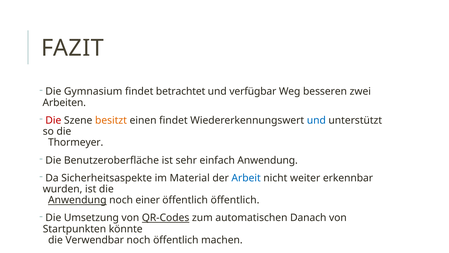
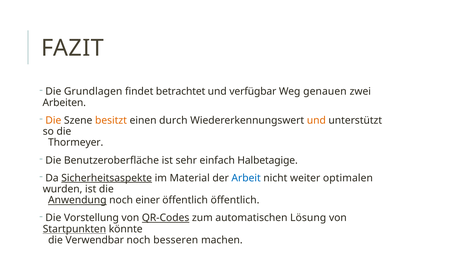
Gymnasium: Gymnasium -> Grundlagen (93, 91)
besseren: besseren -> genauen (325, 91)
Die colour: red -> orange (53, 120)
einen findet: findet -> durch (173, 120)
und colour: blue -> orange (316, 120)
einfach Anwendung: Anwendung -> Halbetagige (268, 160)
Sicherheitsaspekte underline: none -> present (107, 178)
erkennbar: erkennbar -> optimalen (348, 178)
Umsetzung: Umsetzung -> Vorstellung (91, 218)
Danach: Danach -> Lösung (308, 218)
Startpunkten underline: none -> present (74, 229)
noch öffentlich: öffentlich -> besseren (176, 240)
